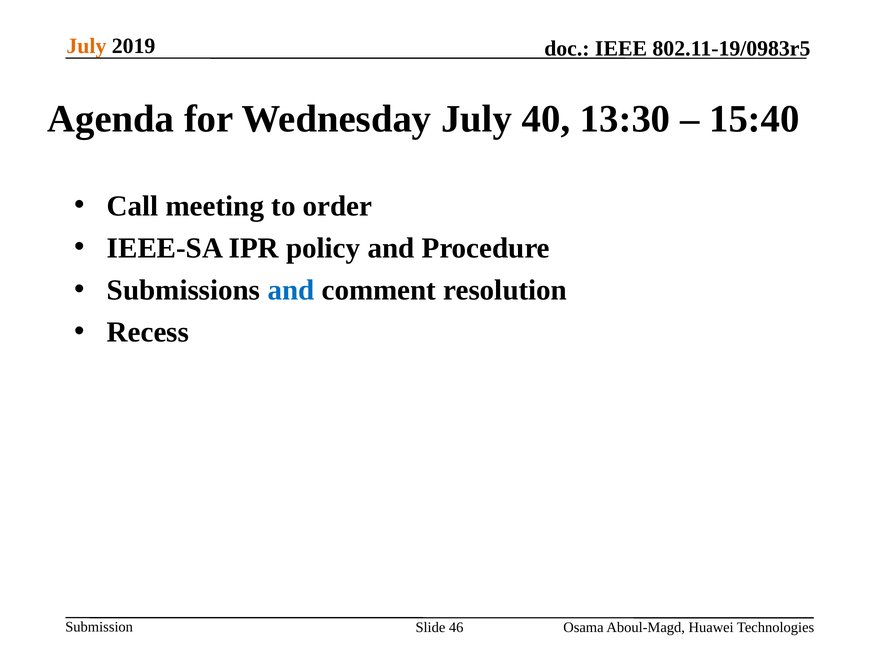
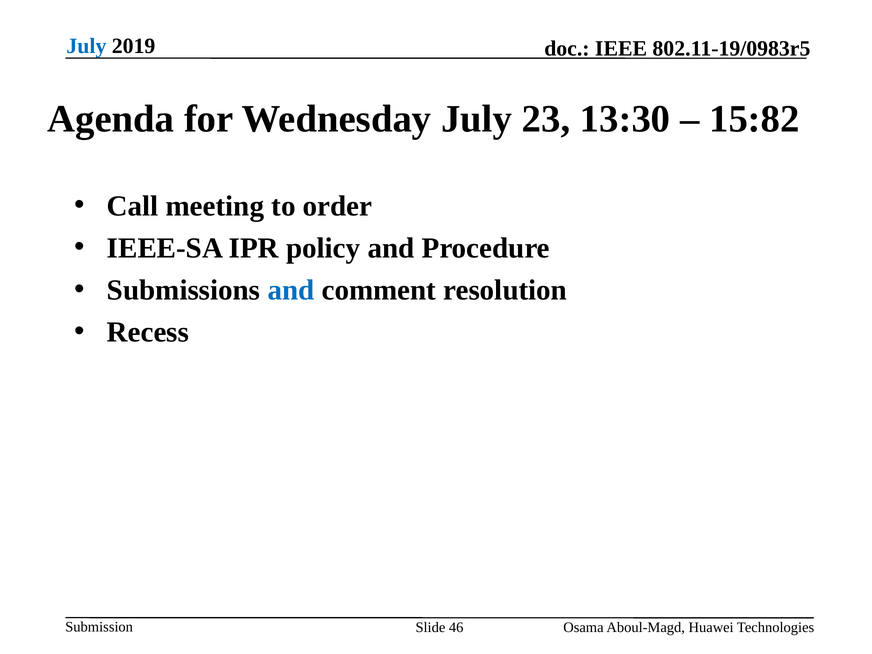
July colour: orange -> blue (86, 46)
40: 40 -> 23 (546, 119)
15:40: 15:40 -> 15:82 (754, 119)
